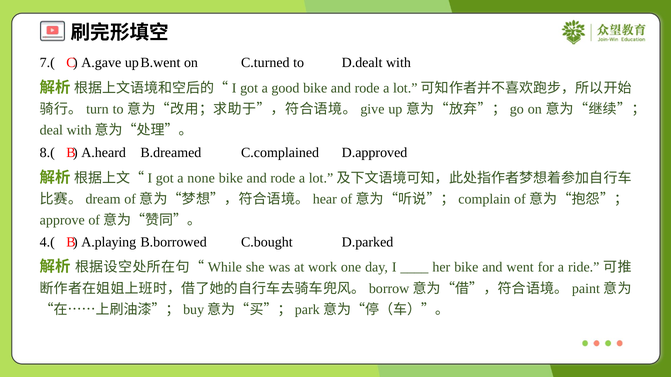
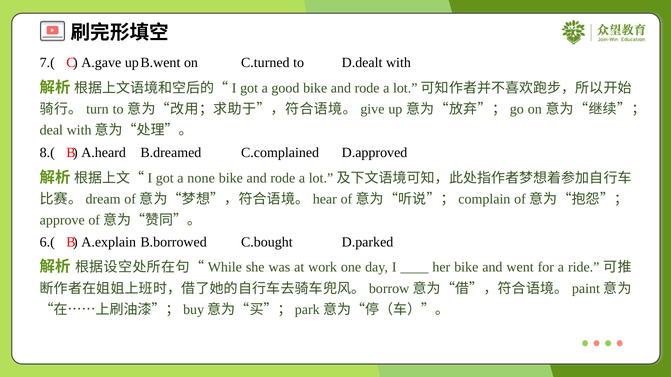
4.(: 4.( -> 6.( (47, 243)
A.playing: A.playing -> A.explain (109, 243)
